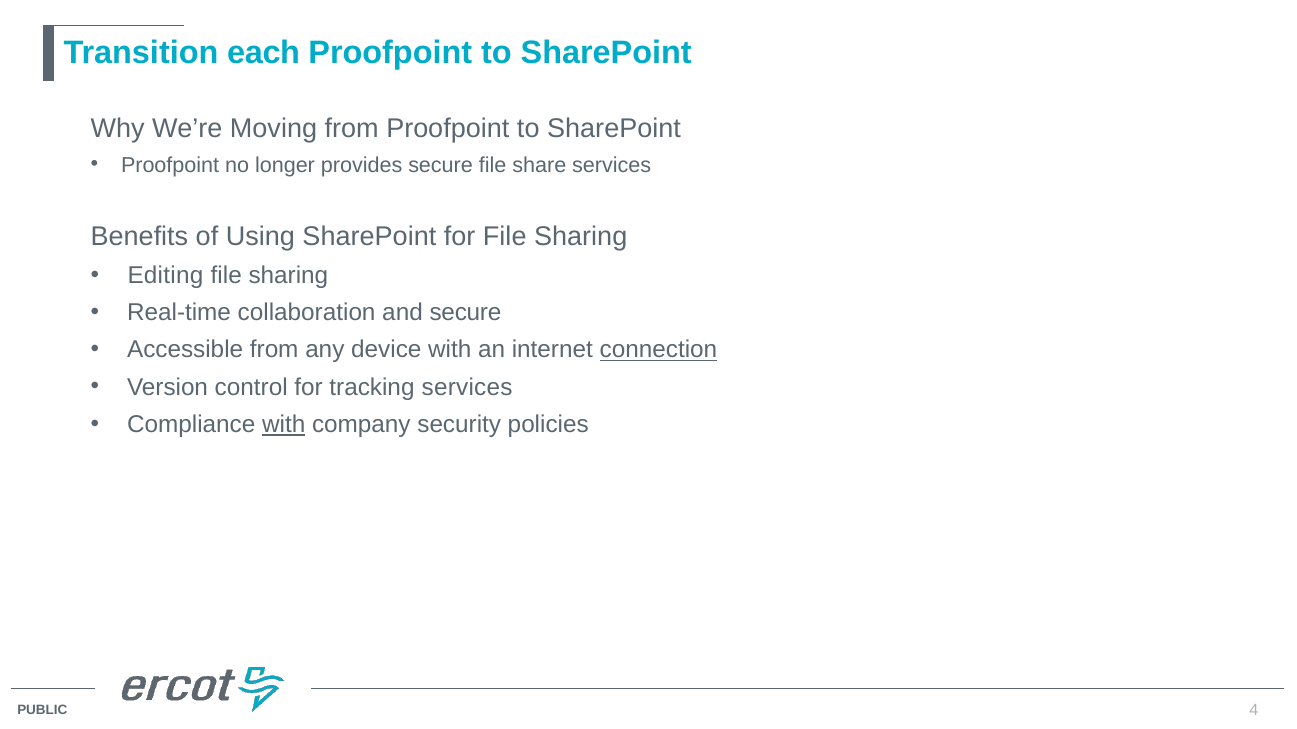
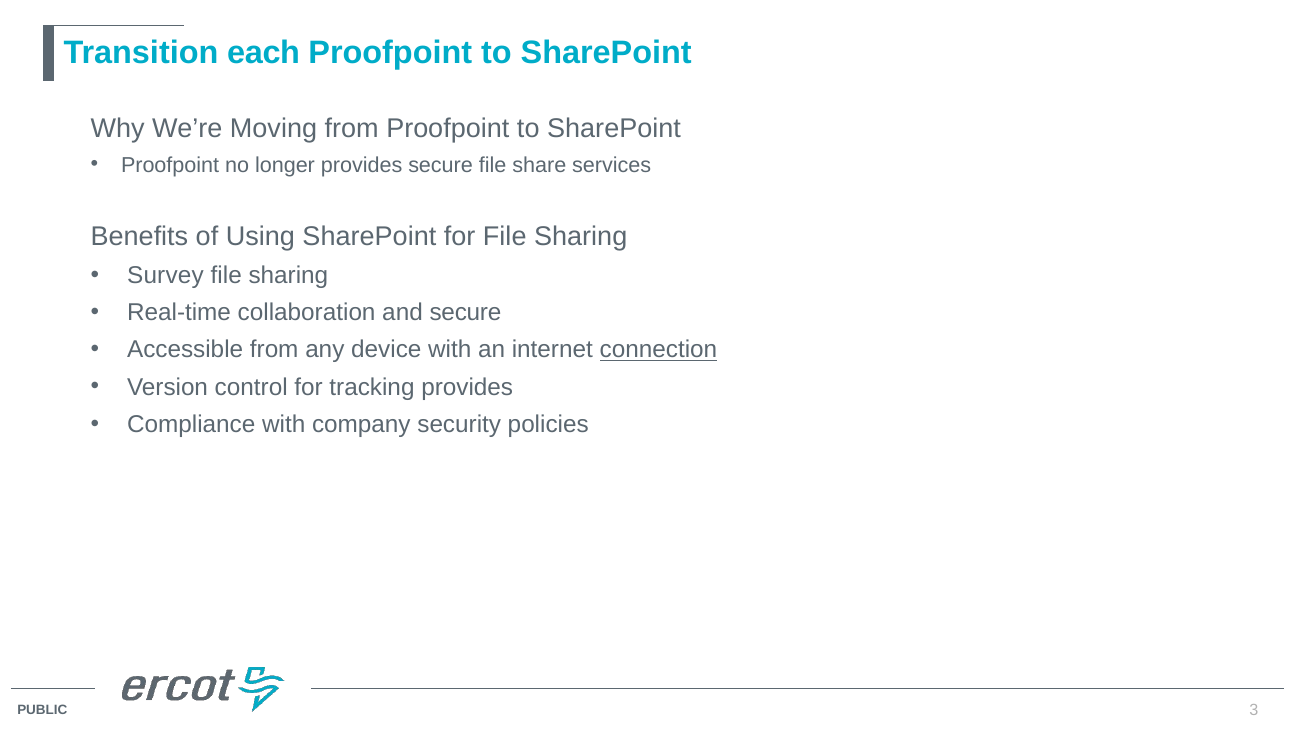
Editing: Editing -> Survey (165, 276)
tracking services: services -> provides (467, 388)
with underline: present -> none (284, 425)
4: 4 -> 3 (1254, 710)
